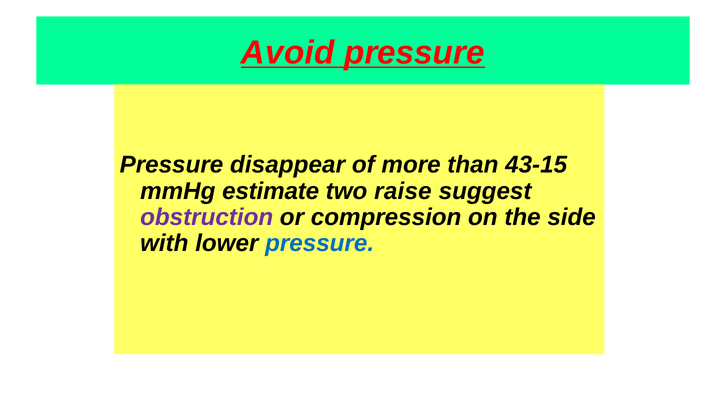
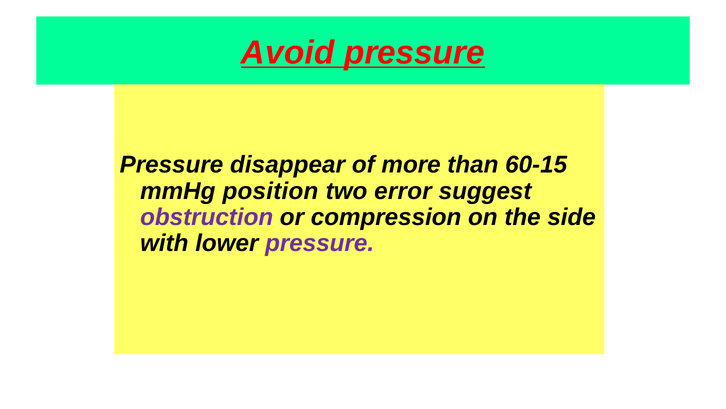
43-15: 43-15 -> 60-15 (536, 165)
estimate: estimate -> position (270, 191)
raise: raise -> error (403, 191)
pressure colour: blue -> purple (320, 243)
